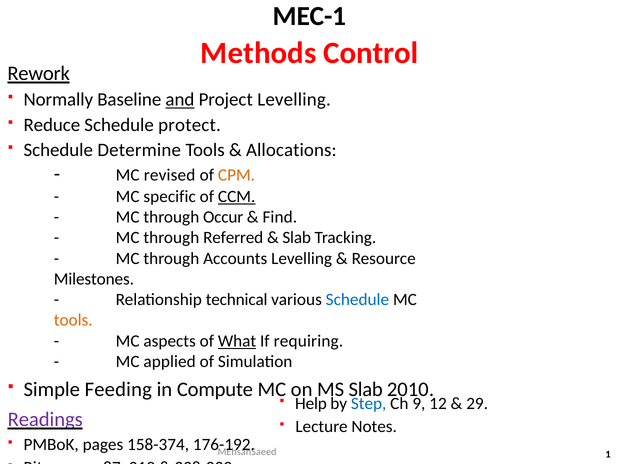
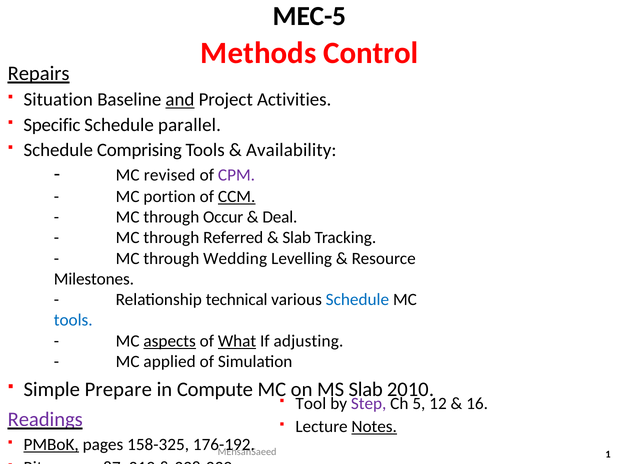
MEC-1: MEC-1 -> MEC-5 (310, 16)
Rework: Rework -> Repairs (39, 74)
Normally: Normally -> Situation (58, 100)
Project Levelling: Levelling -> Activities (294, 100)
Reduce: Reduce -> Specific (52, 125)
protect: protect -> parallel (190, 125)
Determine: Determine -> Comprising (139, 150)
Allocations: Allocations -> Availability (291, 150)
CPM colour: orange -> purple (237, 175)
specific: specific -> portion (170, 197)
Find: Find -> Deal (280, 217)
Accounts: Accounts -> Wedding (235, 259)
tools colour: orange -> blue (73, 320)
aspects underline: none -> present (170, 341)
requiring: requiring -> adjusting (308, 341)
Feeding: Feeding -> Prepare (118, 390)
Help: Help -> Tool (311, 404)
Step colour: blue -> purple (369, 404)
9: 9 -> 5 (419, 404)
29: 29 -> 16 (477, 404)
Notes underline: none -> present (374, 427)
PMBoK underline: none -> present (51, 445)
158-374: 158-374 -> 158-325 (158, 445)
